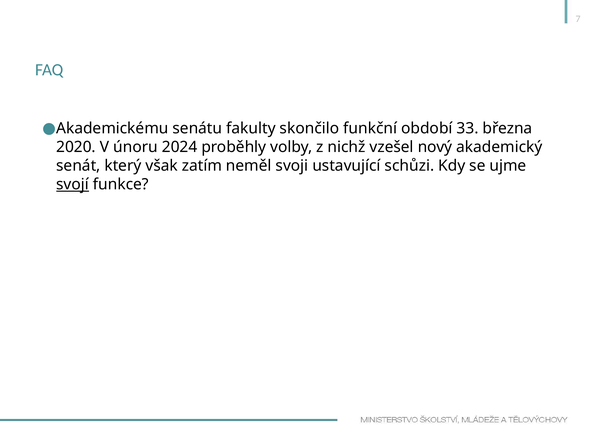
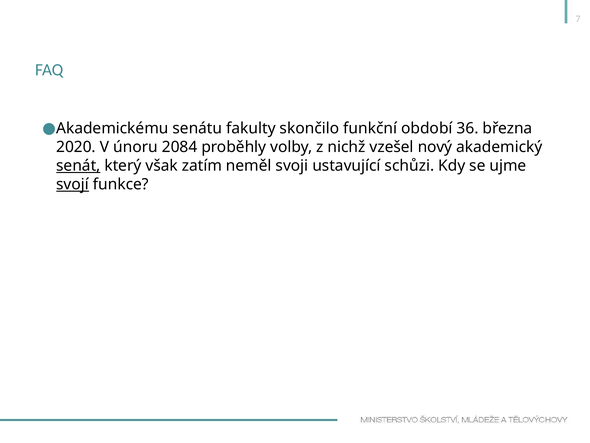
33: 33 -> 36 (468, 128)
2024: 2024 -> 2084 (180, 147)
senát underline: none -> present (78, 166)
